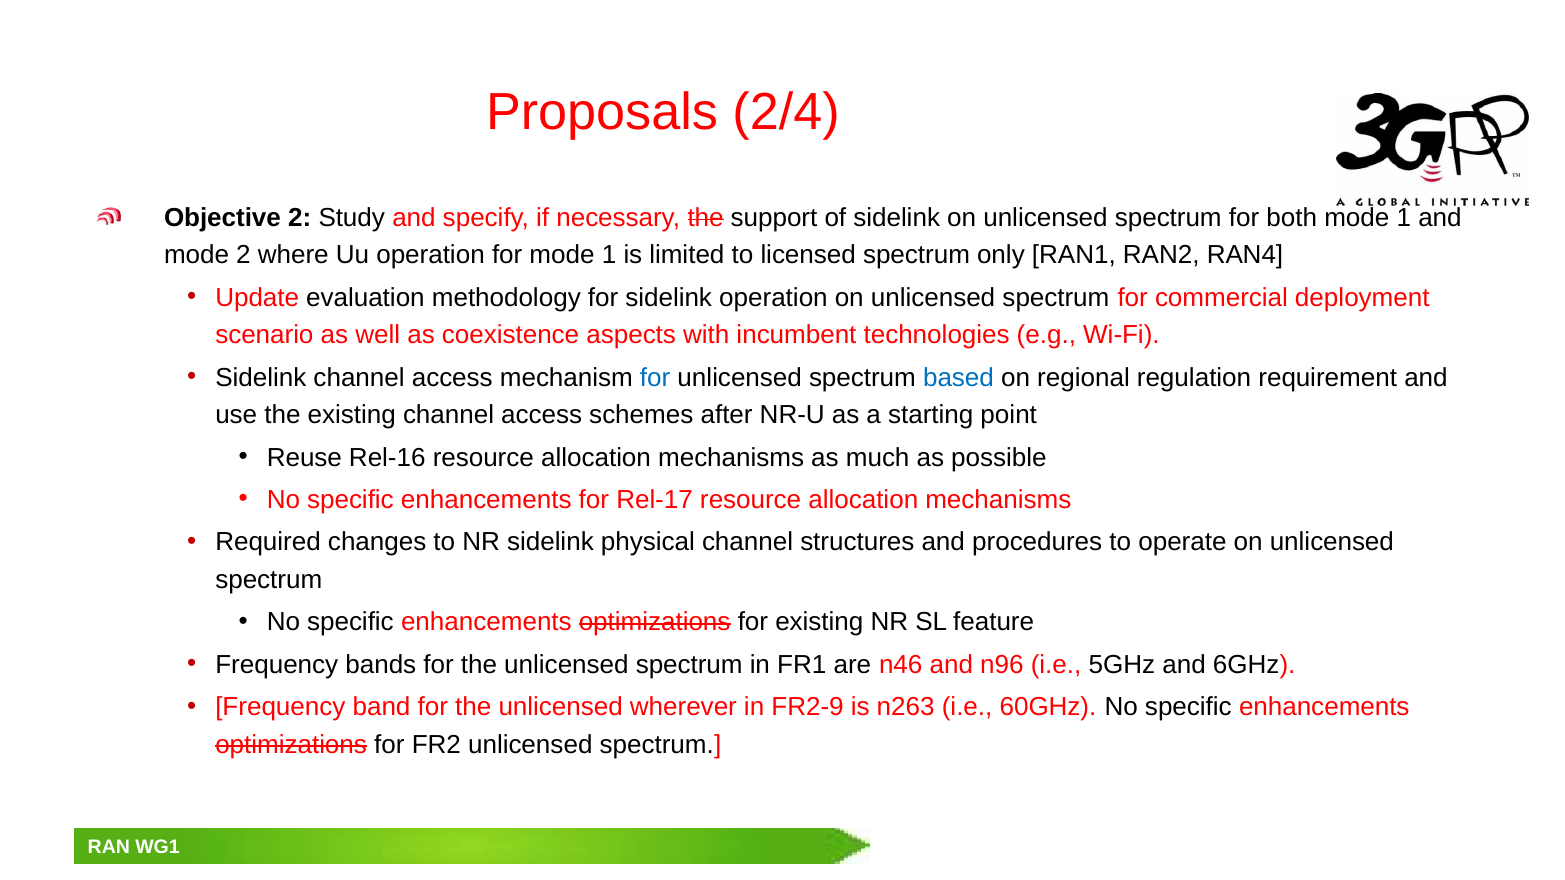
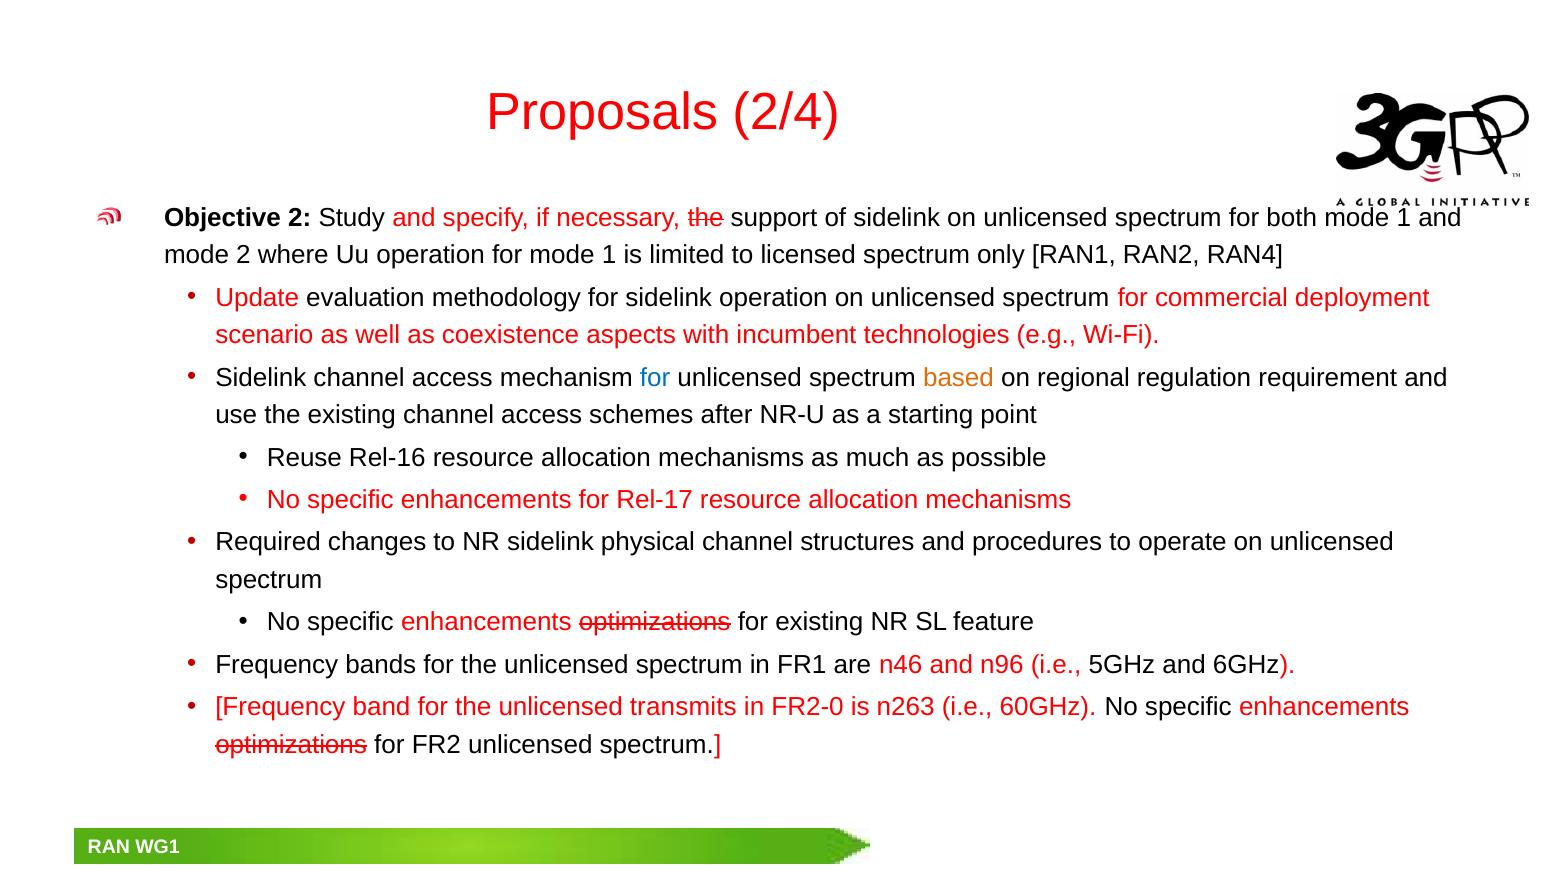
based colour: blue -> orange (959, 378)
wherever: wherever -> transmits (683, 707)
FR2-9: FR2-9 -> FR2-0 (808, 707)
